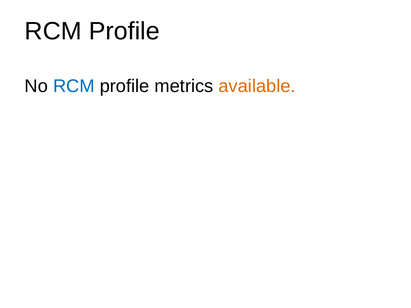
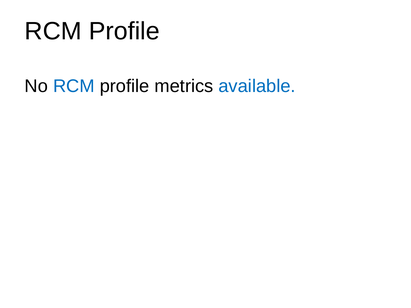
available colour: orange -> blue (257, 86)
